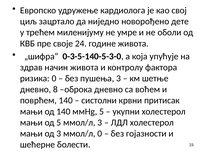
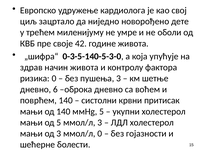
24: 24 -> 42 (81, 43)
8: 8 -> 6 (55, 89)
